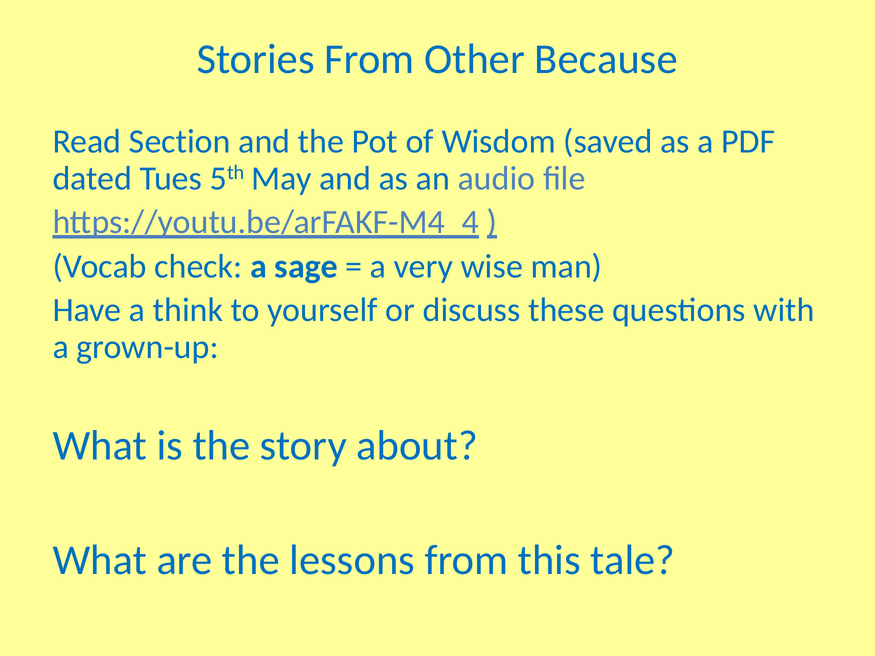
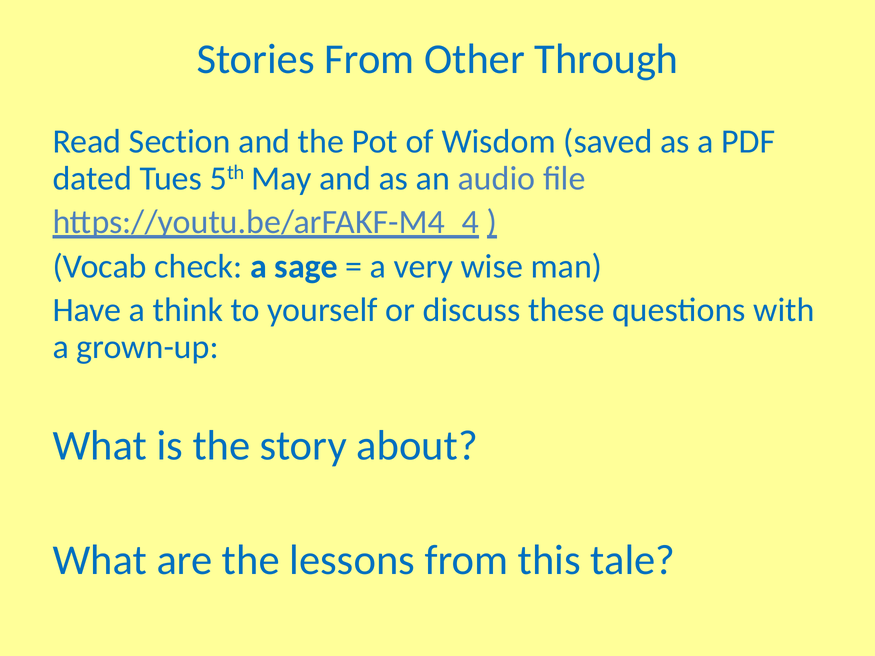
Because: Because -> Through (606, 59)
